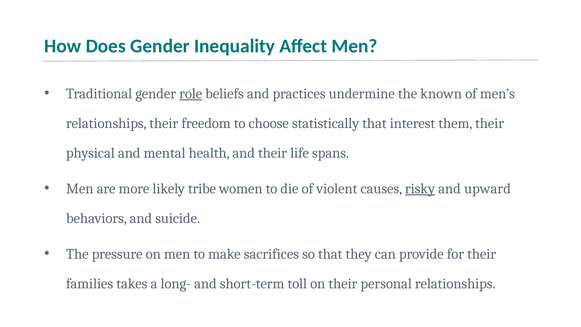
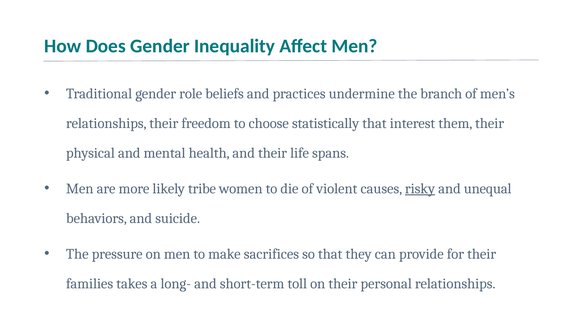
role underline: present -> none (191, 94)
known: known -> branch (441, 94)
upward: upward -> unequal (488, 188)
